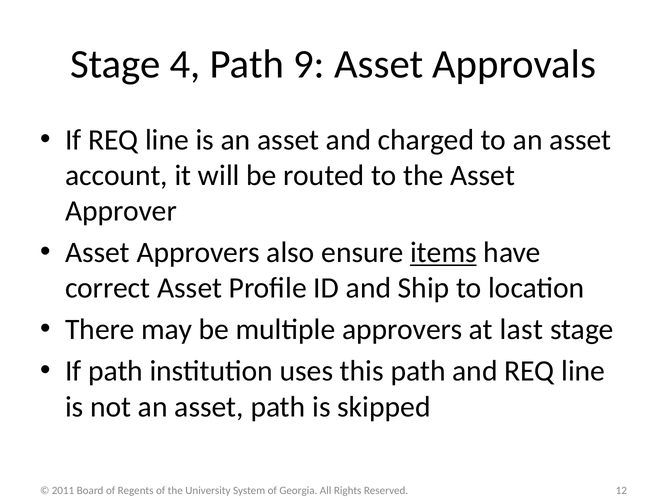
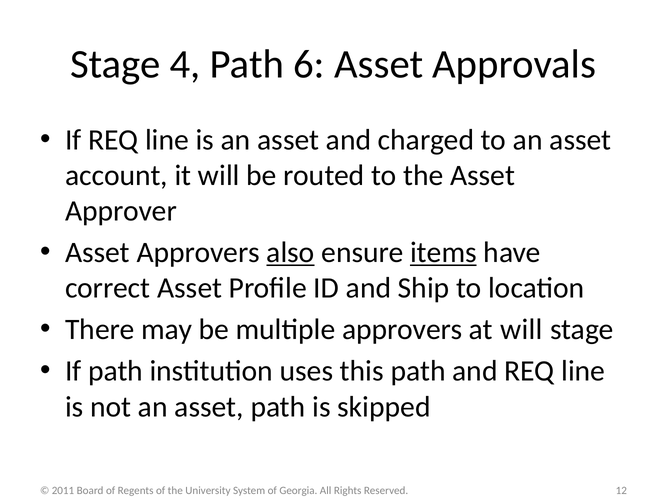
9: 9 -> 6 (309, 65)
also underline: none -> present (290, 253)
at last: last -> will (521, 330)
